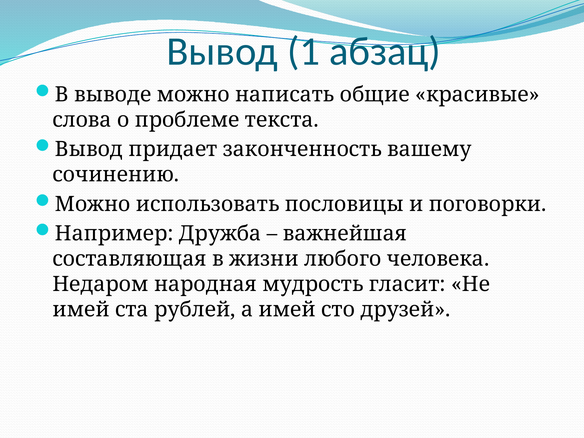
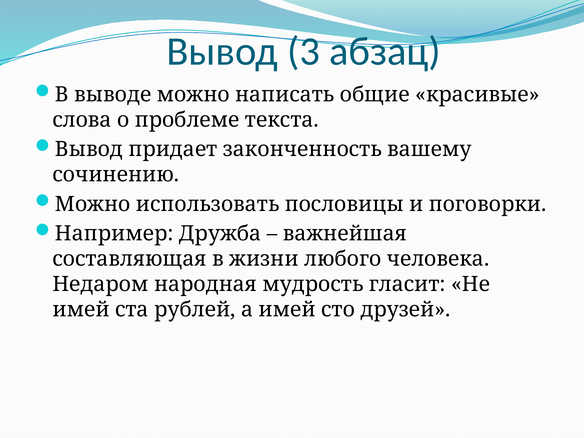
1: 1 -> 3 (303, 51)
